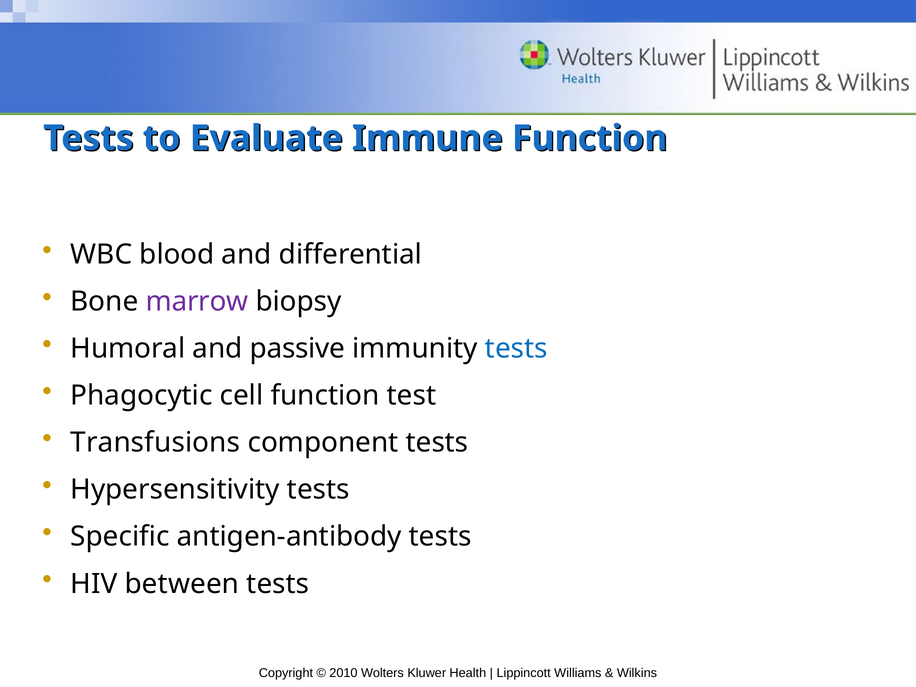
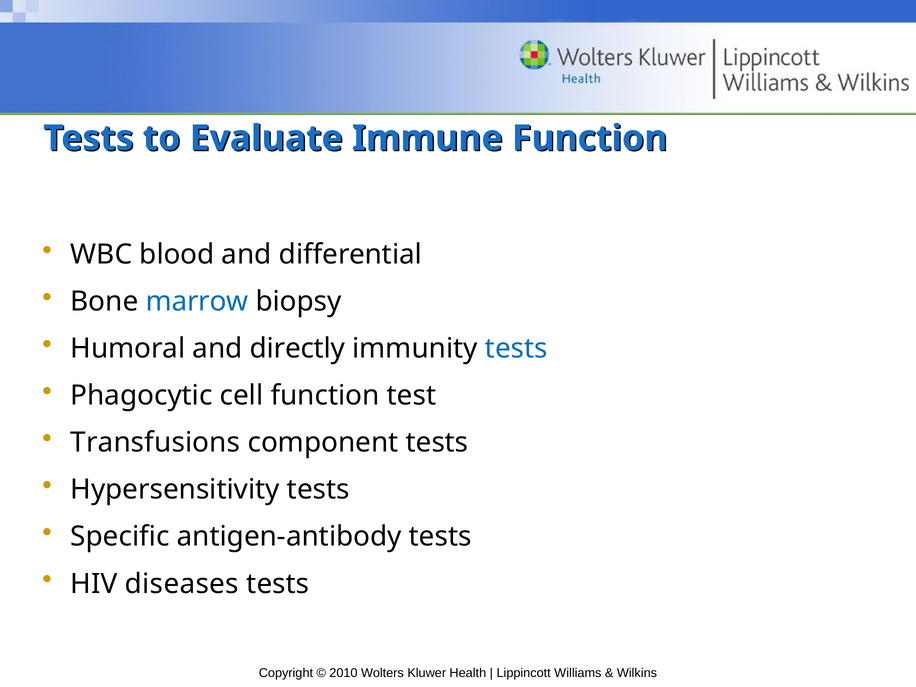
marrow colour: purple -> blue (197, 302)
passive: passive -> directly (297, 349)
between: between -> diseases (182, 584)
